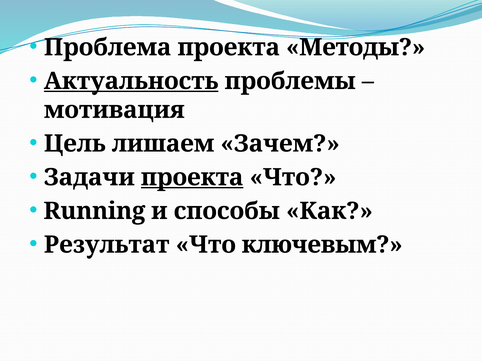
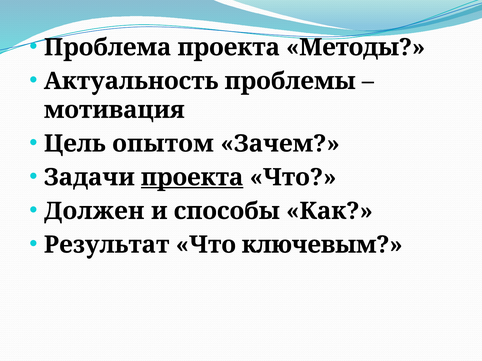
Актуальность underline: present -> none (131, 81)
лишаем: лишаем -> опытом (163, 144)
Running: Running -> Должен (94, 211)
